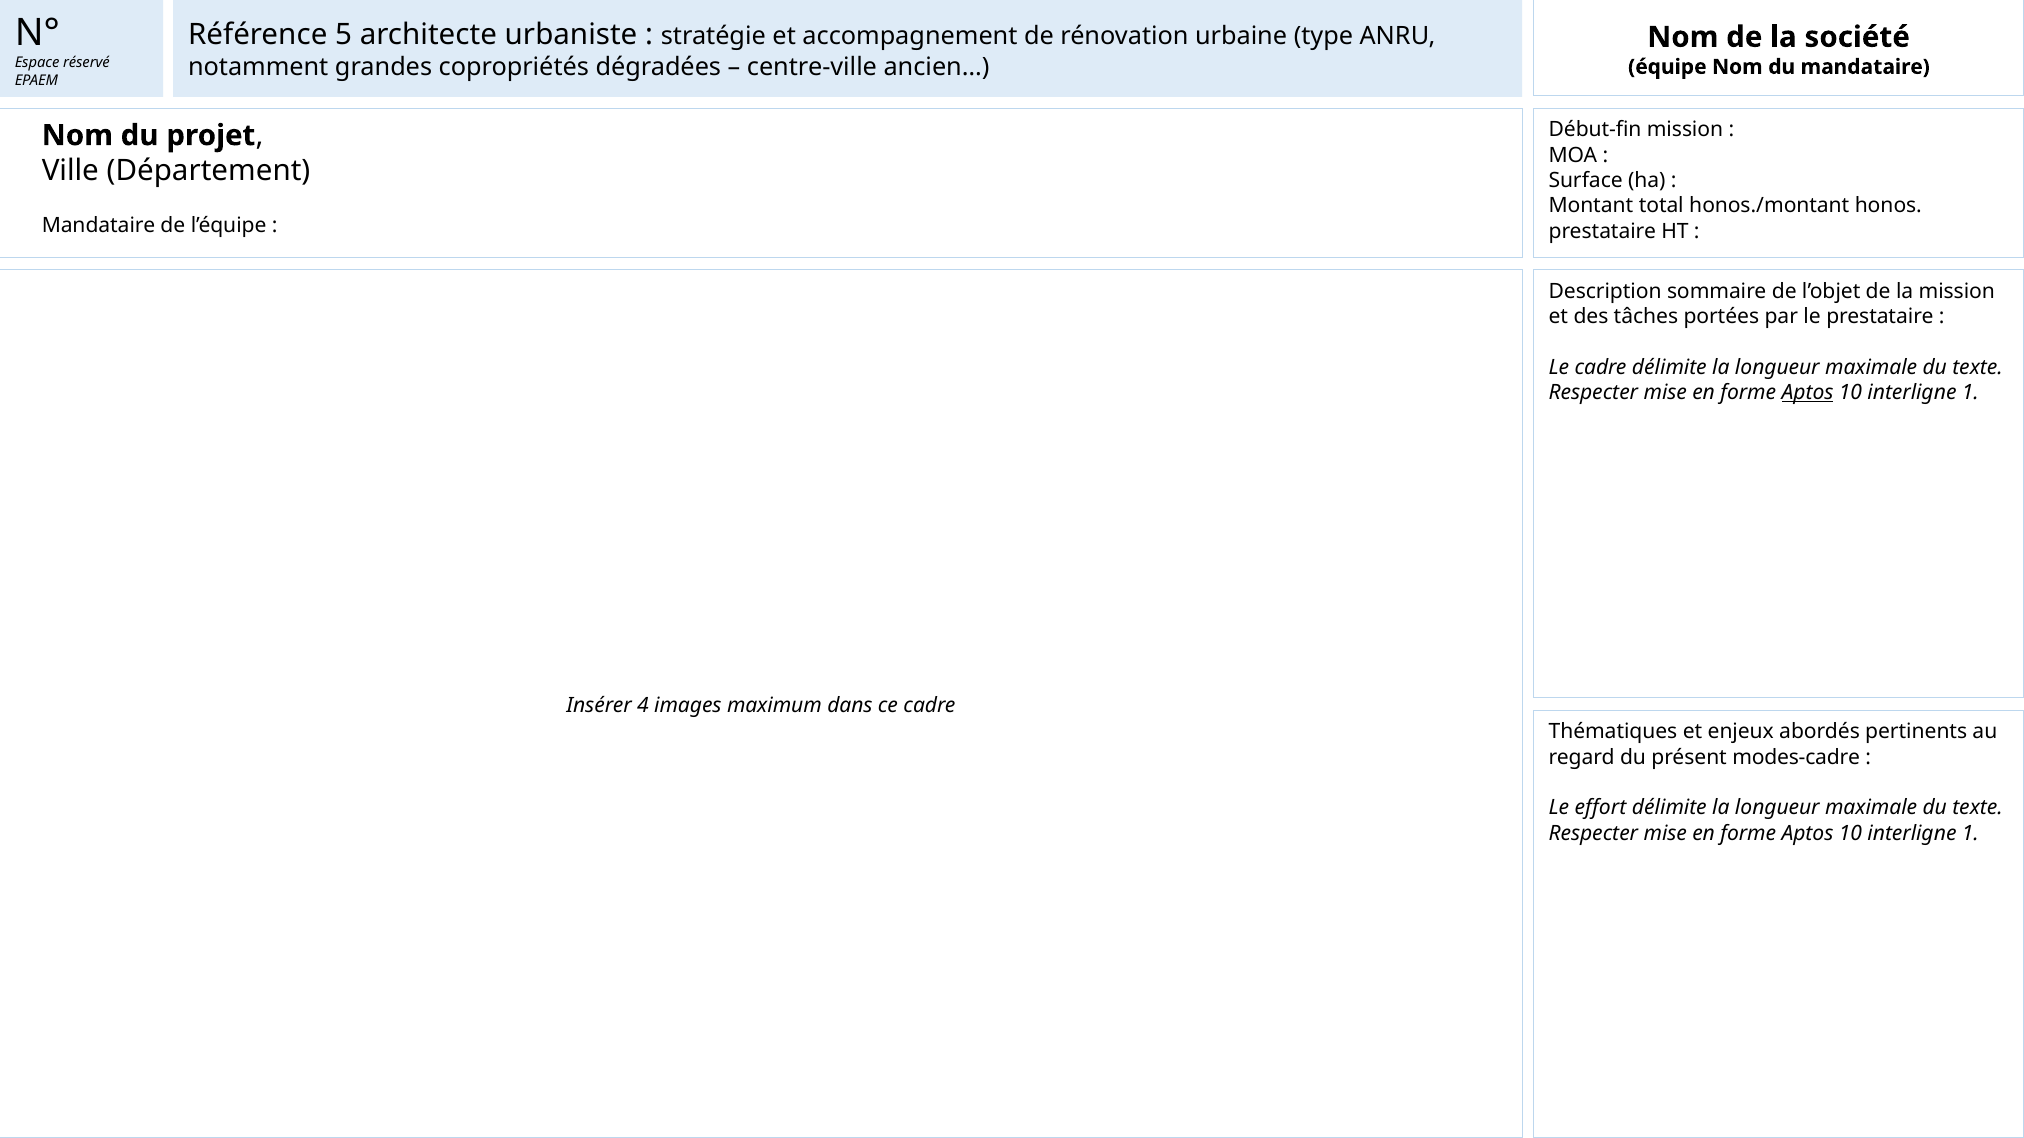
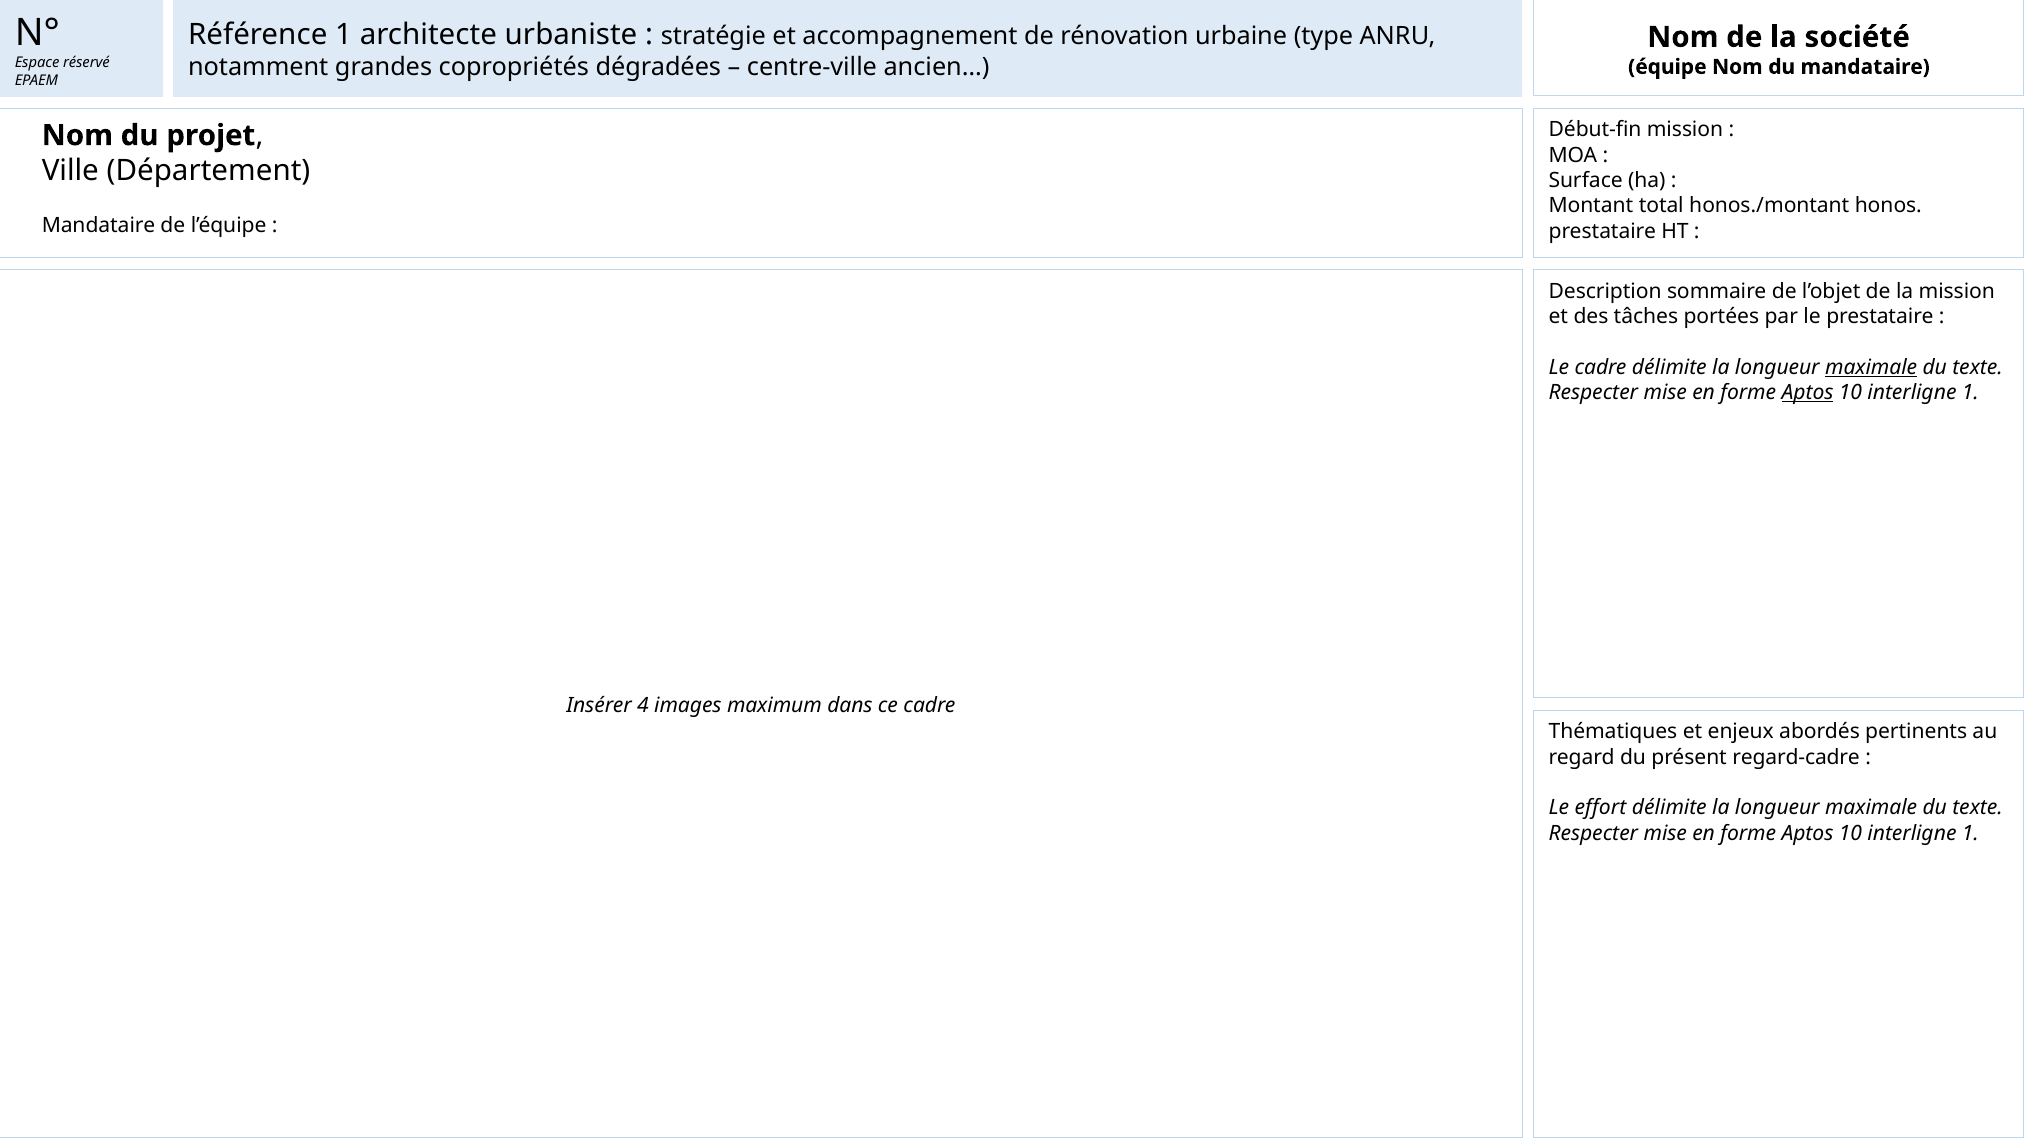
Référence 5: 5 -> 1 (344, 35)
maximale underline: none -> present (1871, 368)
modes-cadre: modes-cadre -> regard-cadre (1796, 757)
